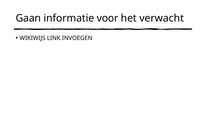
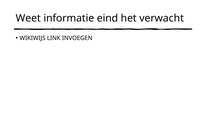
Gaan: Gaan -> Weet (28, 18)
voor: voor -> eind (107, 18)
